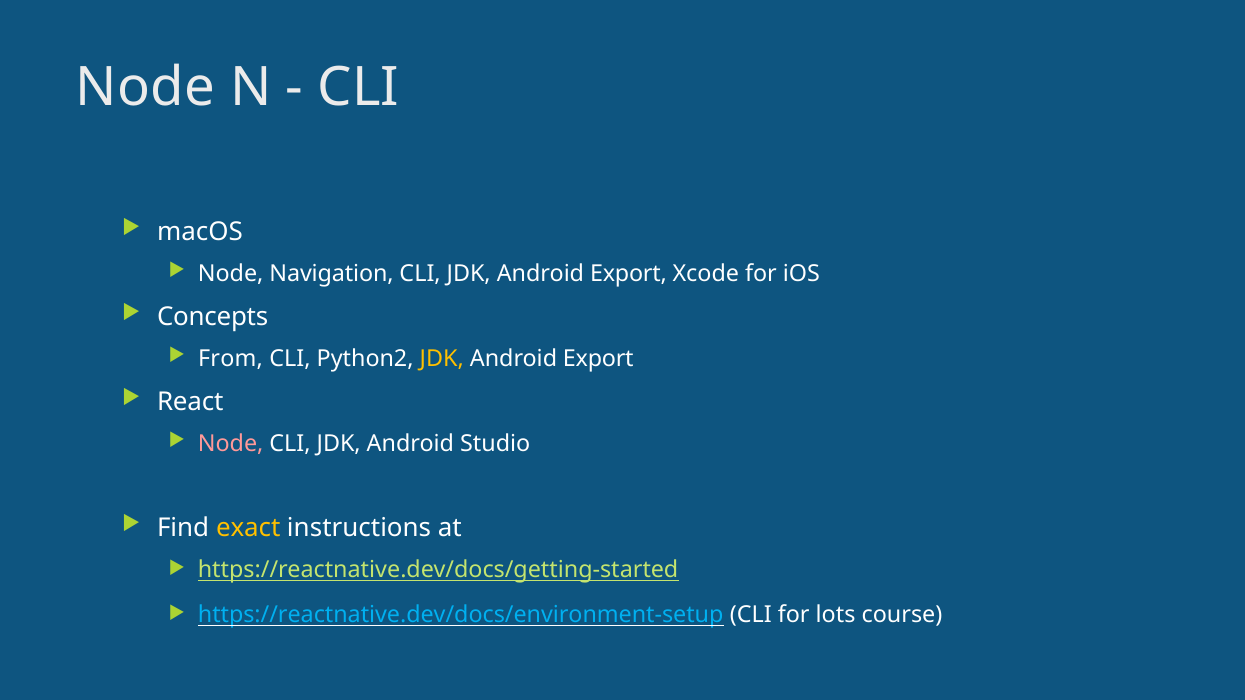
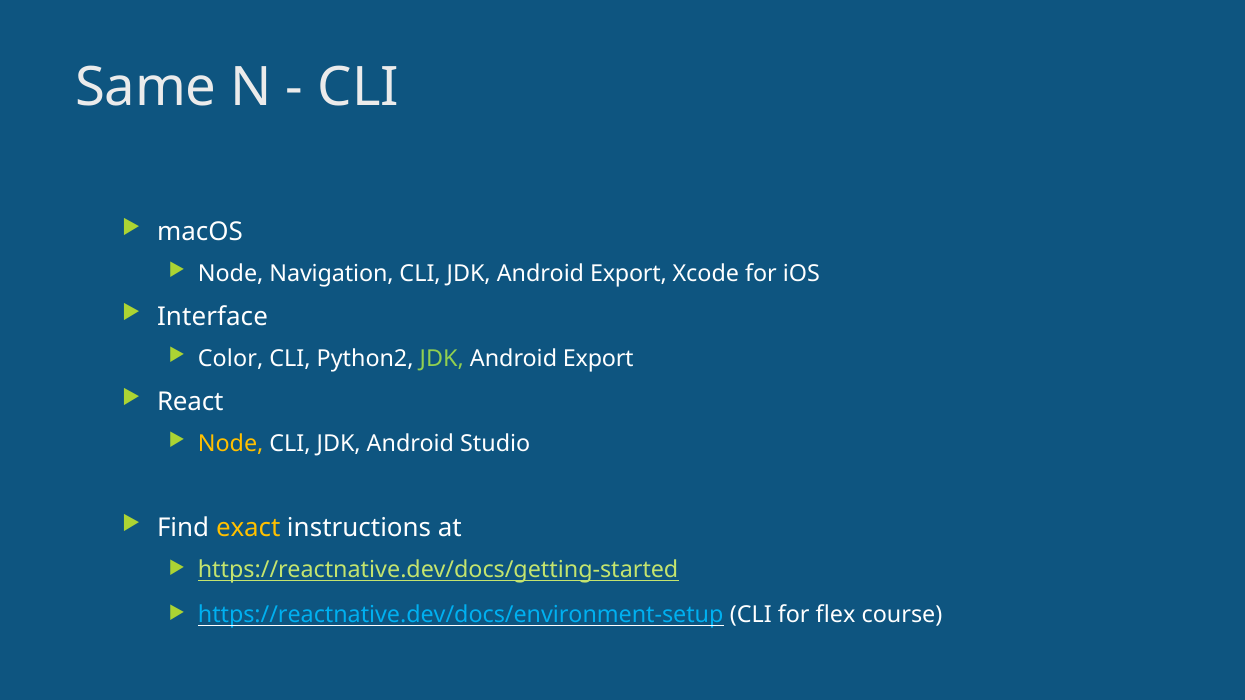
Node: Node -> Same (146, 87)
Concepts: Concepts -> Interface (212, 317)
From: From -> Color (231, 359)
JDK colour: yellow -> light green (442, 359)
Node colour: pink -> yellow (231, 444)
lots: lots -> flex (836, 615)
